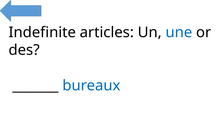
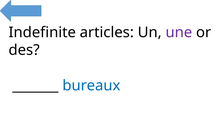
une colour: blue -> purple (179, 33)
